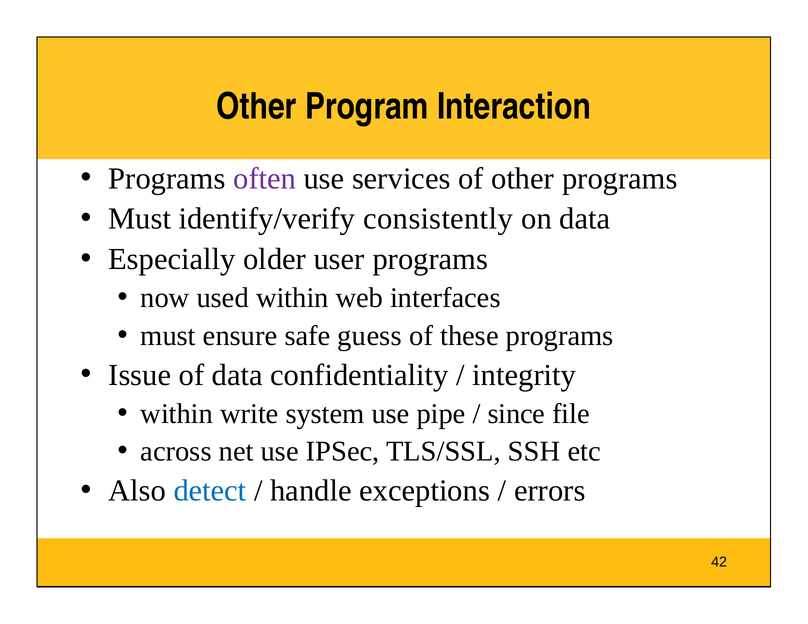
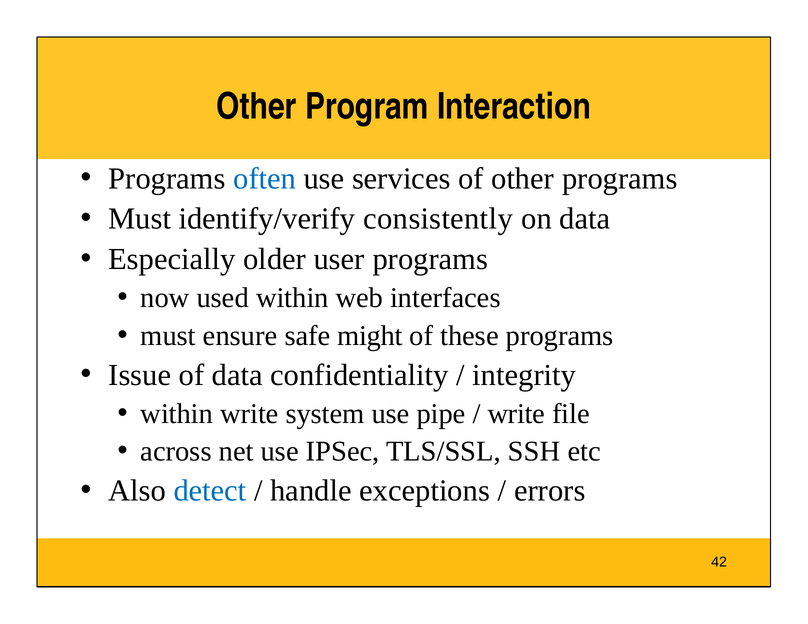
often colour: purple -> blue (265, 179)
guess: guess -> might (370, 336)
since: since -> write (516, 414)
